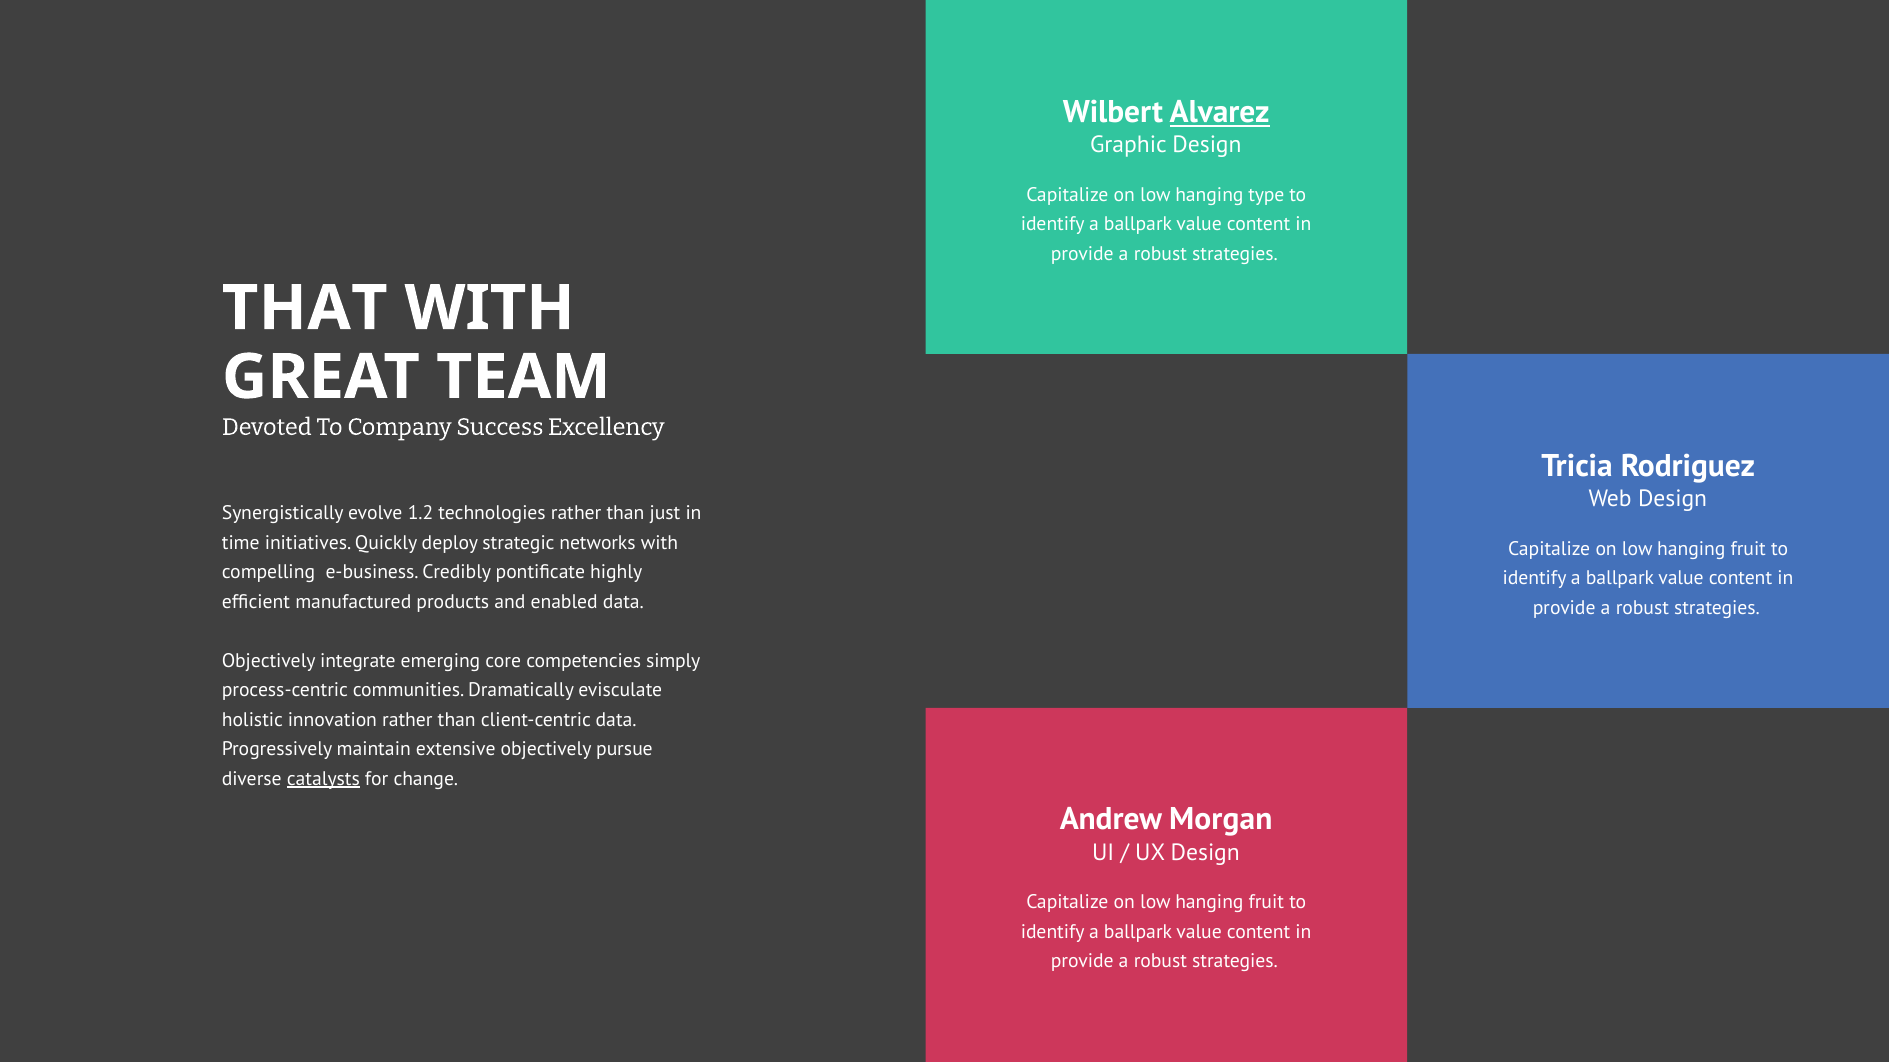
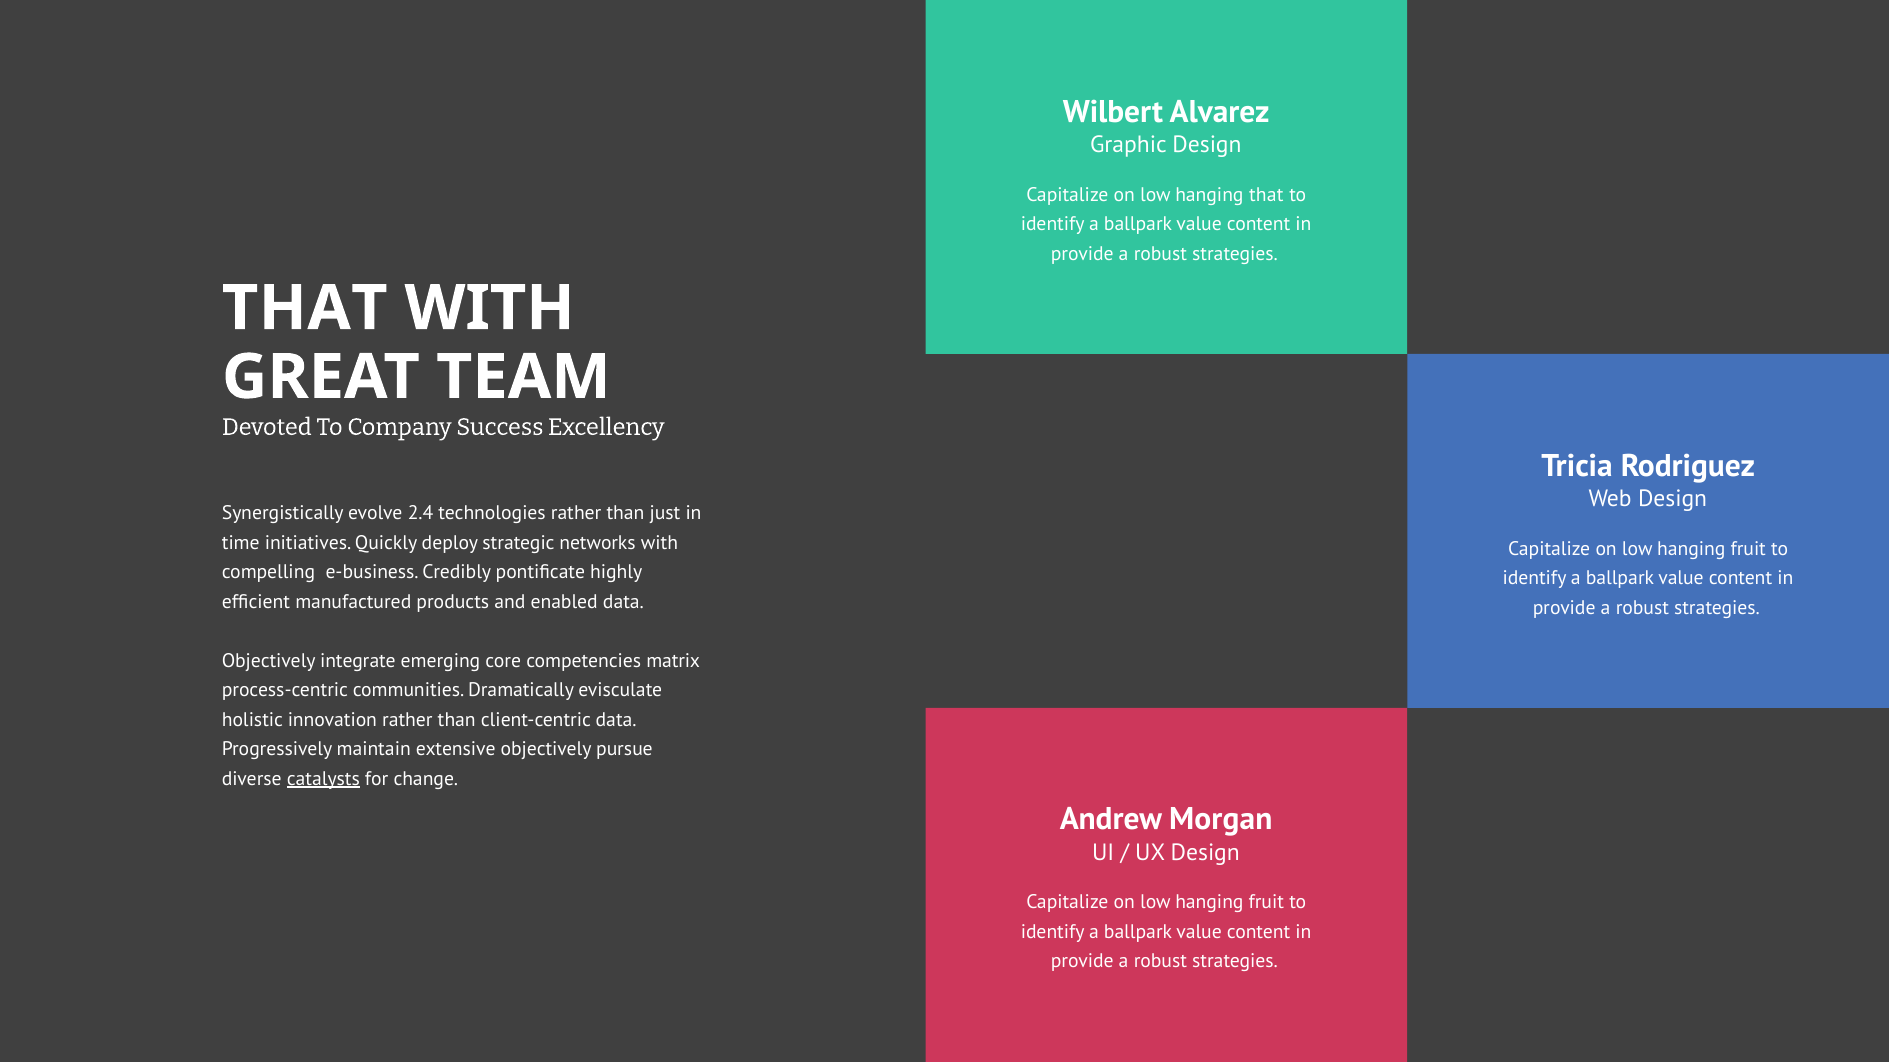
Alvarez underline: present -> none (1220, 112)
hanging type: type -> that (1266, 195)
1.2: 1.2 -> 2.4 (421, 513)
simply: simply -> matrix (673, 661)
